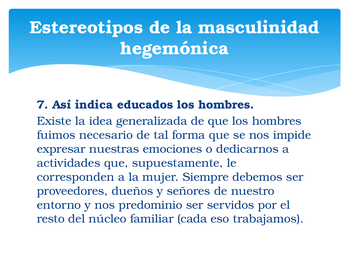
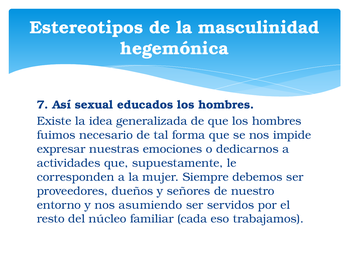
indica: indica -> sexual (94, 105)
predominio: predominio -> asumiendo (150, 205)
